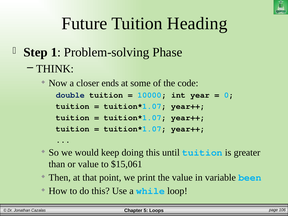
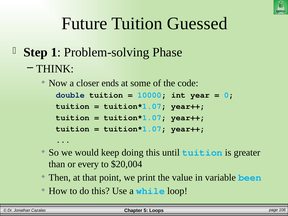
Heading: Heading -> Guessed (197, 23)
or value: value -> every (88, 164)
$15,061: $15,061 -> $20,004 (127, 164)
